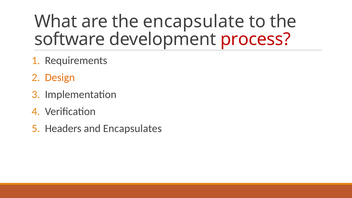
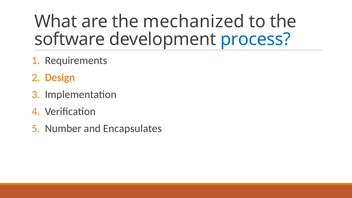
encapsulate: encapsulate -> mechanized (194, 21)
process colour: red -> blue (255, 39)
Headers: Headers -> Number (63, 129)
